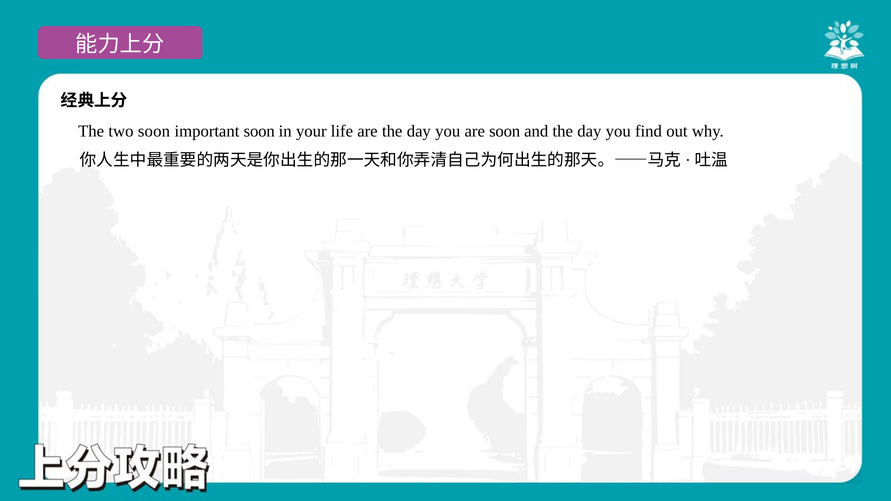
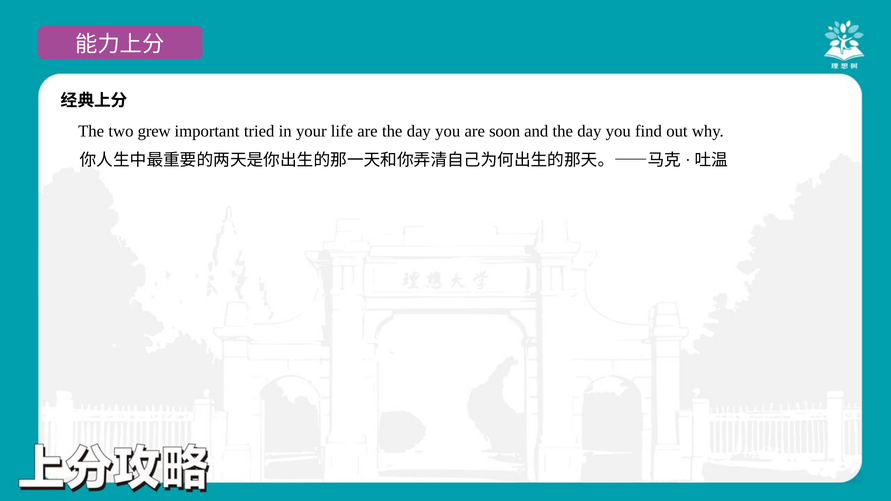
two soon: soon -> grew (154, 131)
important soon: soon -> tried (259, 131)
